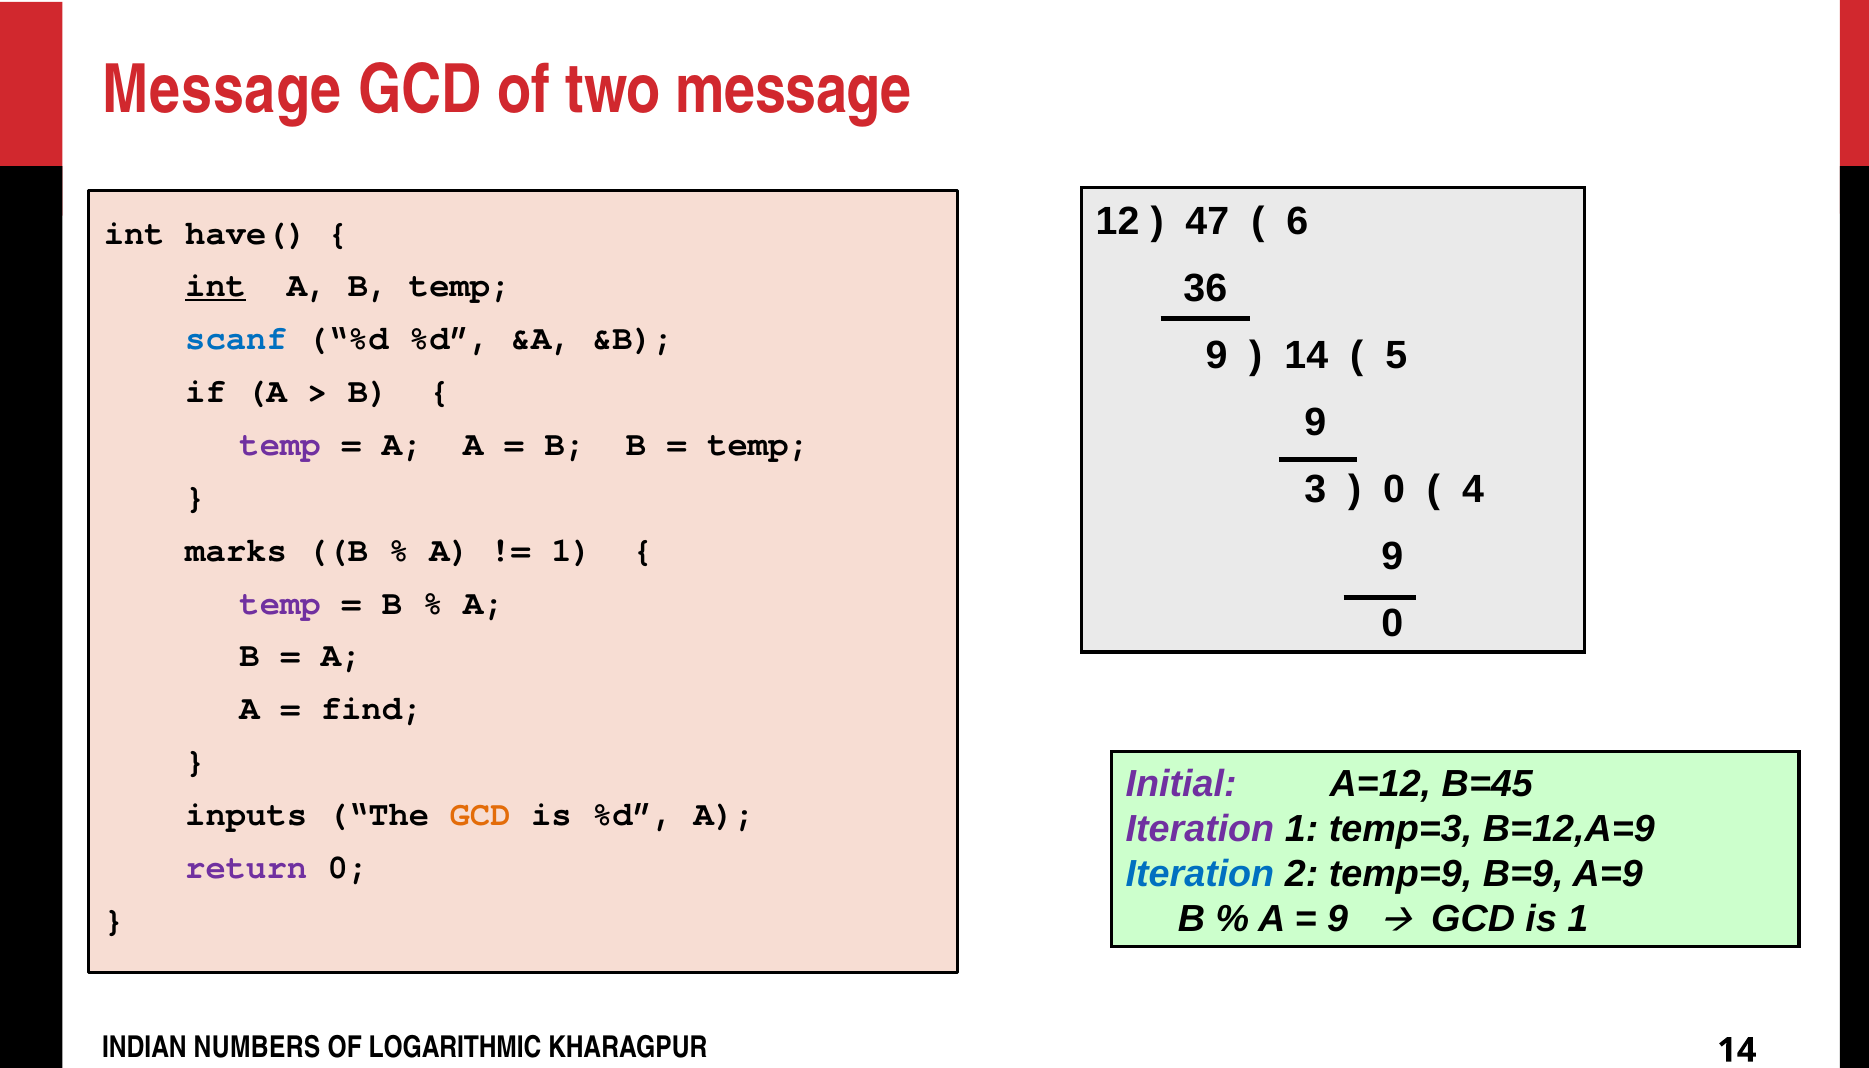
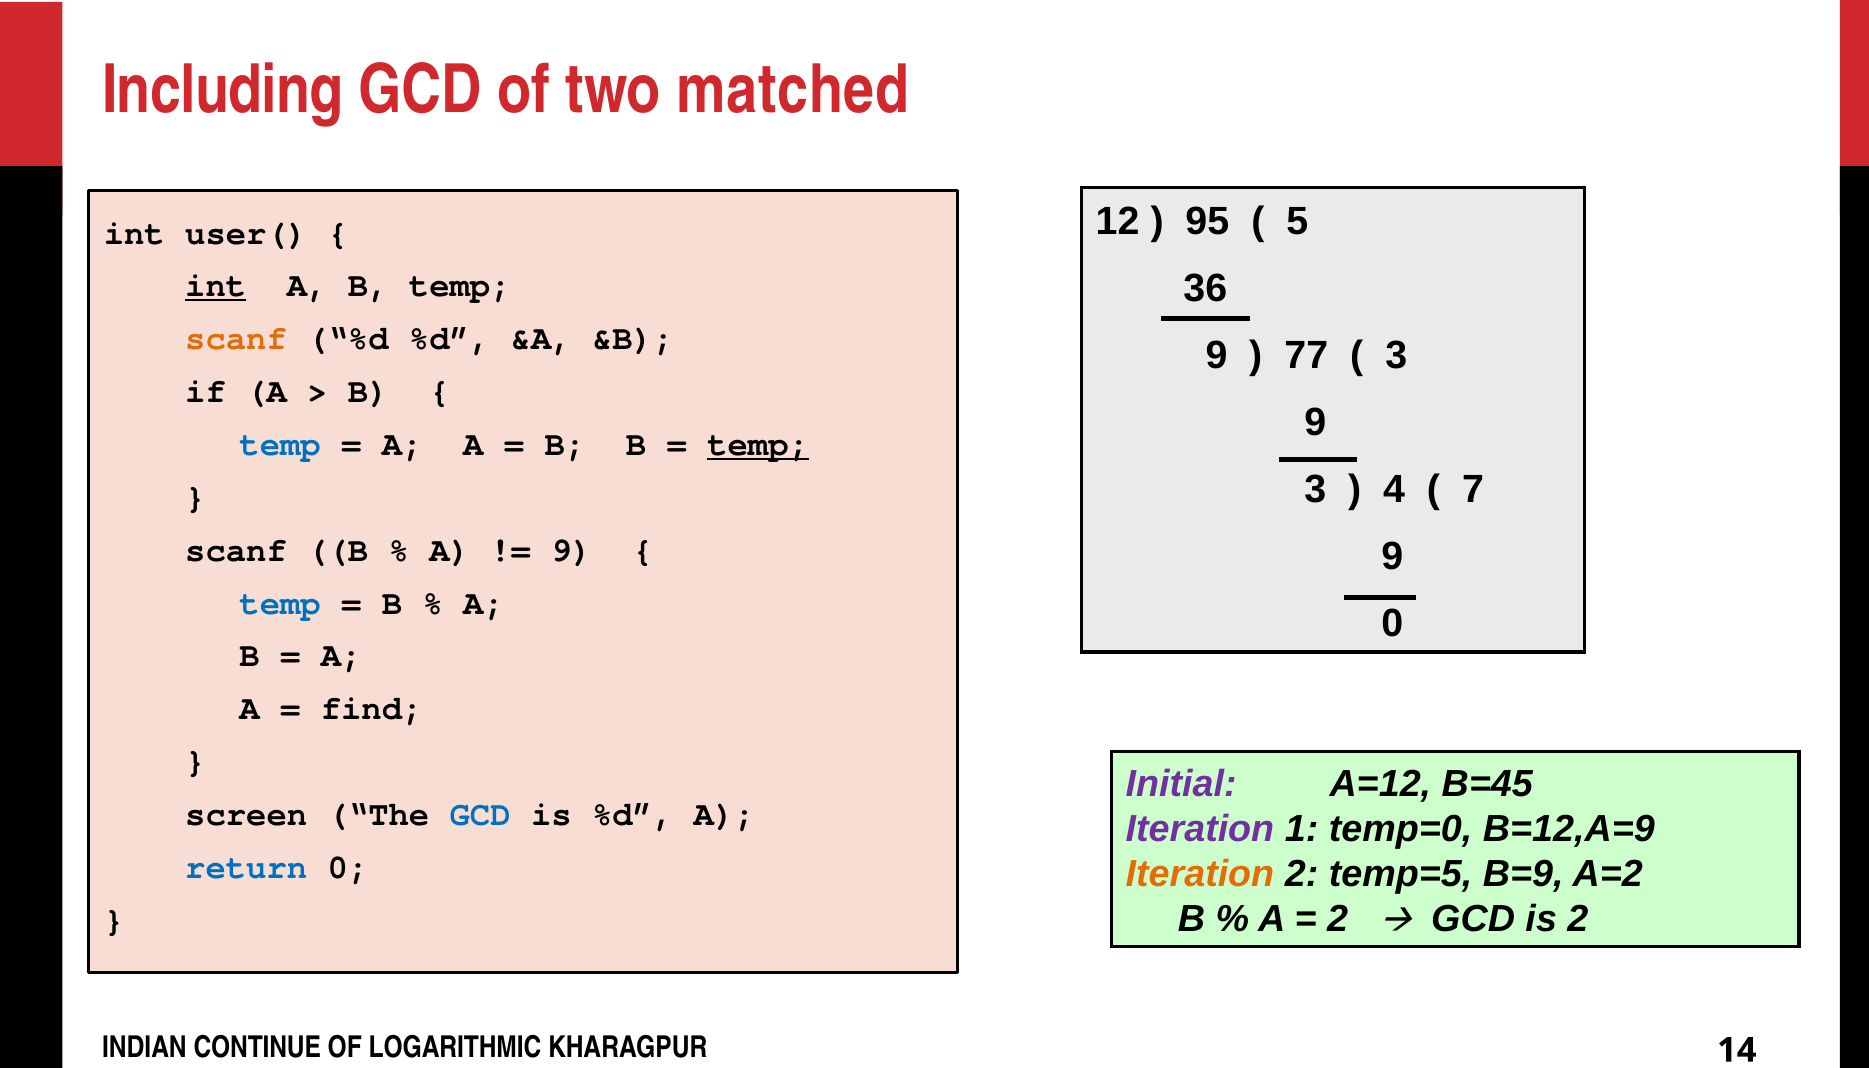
Message: Message -> Including (223, 90)
two message: message -> matched (793, 90)
47: 47 -> 95 (1207, 221)
6: 6 -> 5 (1297, 221)
have(: have( -> user( (246, 233)
scanf colour: blue -> orange (236, 339)
14: 14 -> 77 (1306, 356)
5: 5 -> 3 (1396, 356)
temp colour: purple -> blue (280, 444)
temp underline: none -> present (758, 444)
0: 0 -> 4 (1394, 490)
4: 4 -> 7 (1473, 490)
marks: marks -> scanf (236, 550)
1: 1 -> 9 (572, 550)
temp colour: purple -> blue (280, 603)
inputs: inputs -> screen (246, 814)
GCD colour: orange -> blue (480, 814)
temp=3: temp=3 -> temp=0 (1401, 829)
return colour: purple -> blue (246, 867)
Iteration colour: blue -> orange (1200, 874)
temp=9: temp=9 -> temp=5 (1401, 874)
A=9: A=9 -> A=2 (1608, 874)
9: 9 -> 2 (1338, 920)
is 1: 1 -> 2 (1578, 920)
NUMBERS: NUMBERS -> CONTINUE (257, 1047)
